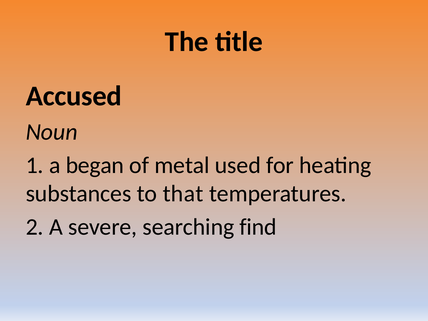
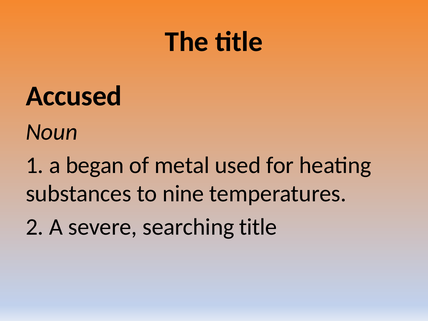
that: that -> nine (183, 194)
searching find: find -> title (258, 227)
